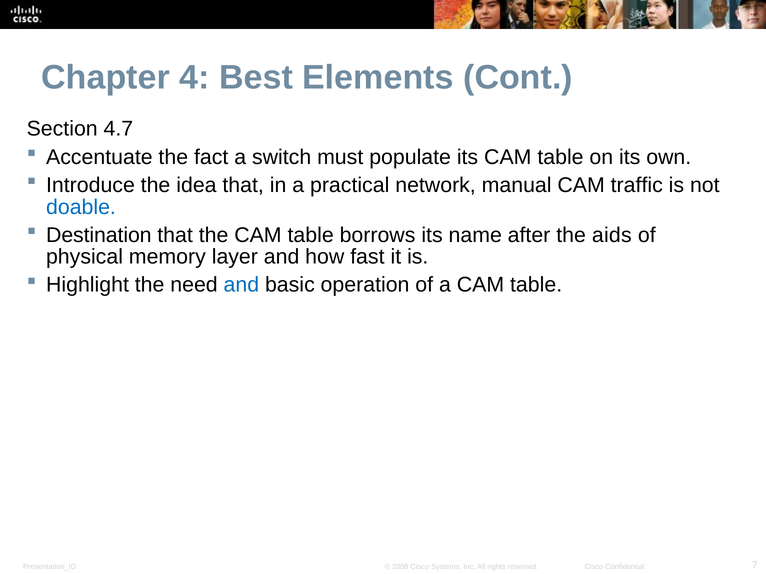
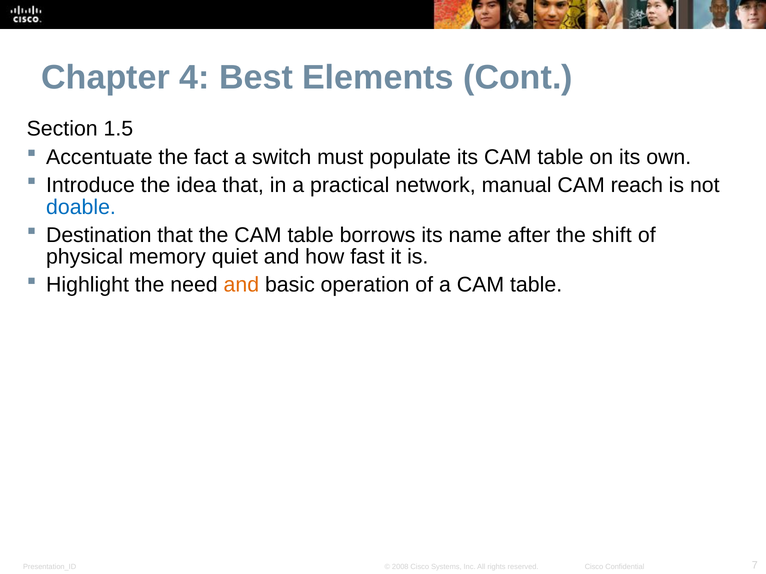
4.7: 4.7 -> 1.5 (118, 129)
traffic: traffic -> reach (637, 185)
aids: aids -> shift (612, 235)
layer: layer -> quiet (235, 257)
and colour: blue -> orange (241, 285)
